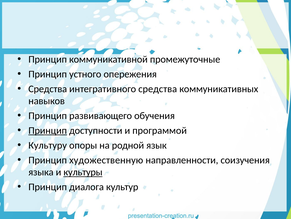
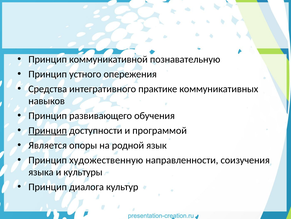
промежуточные: промежуточные -> познавательную (185, 59)
интегративного средства: средства -> практике (158, 89)
Культуру: Культуру -> Является (48, 145)
культуры underline: present -> none (83, 172)
